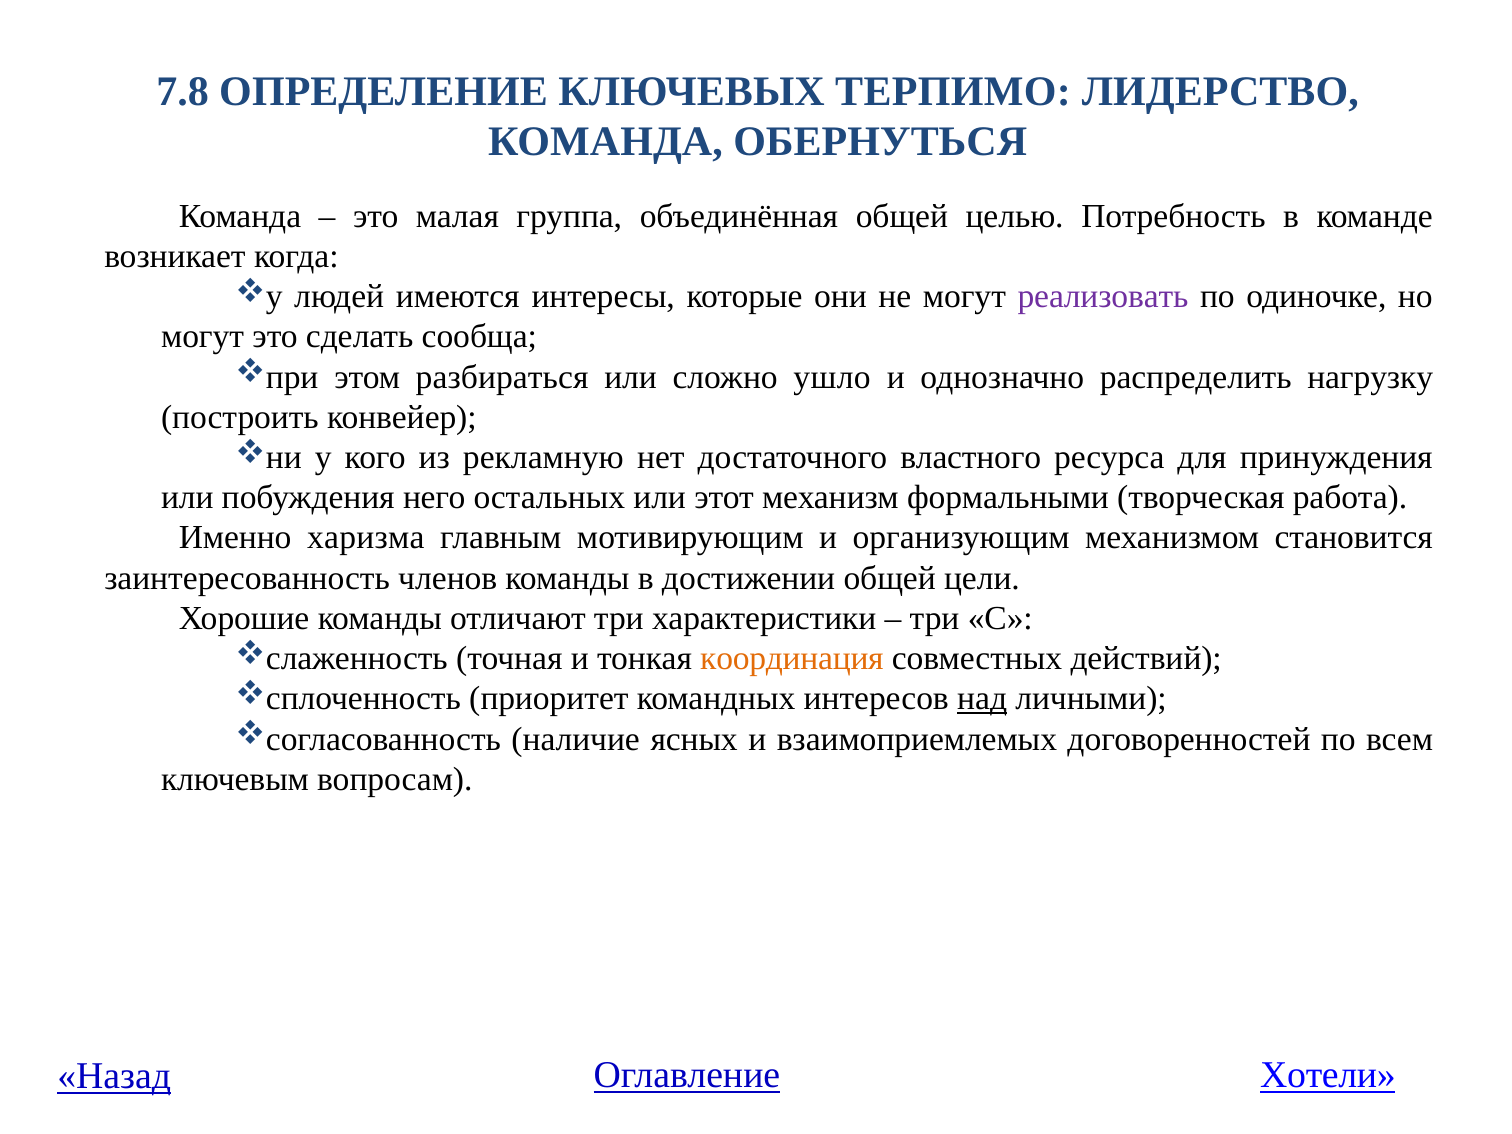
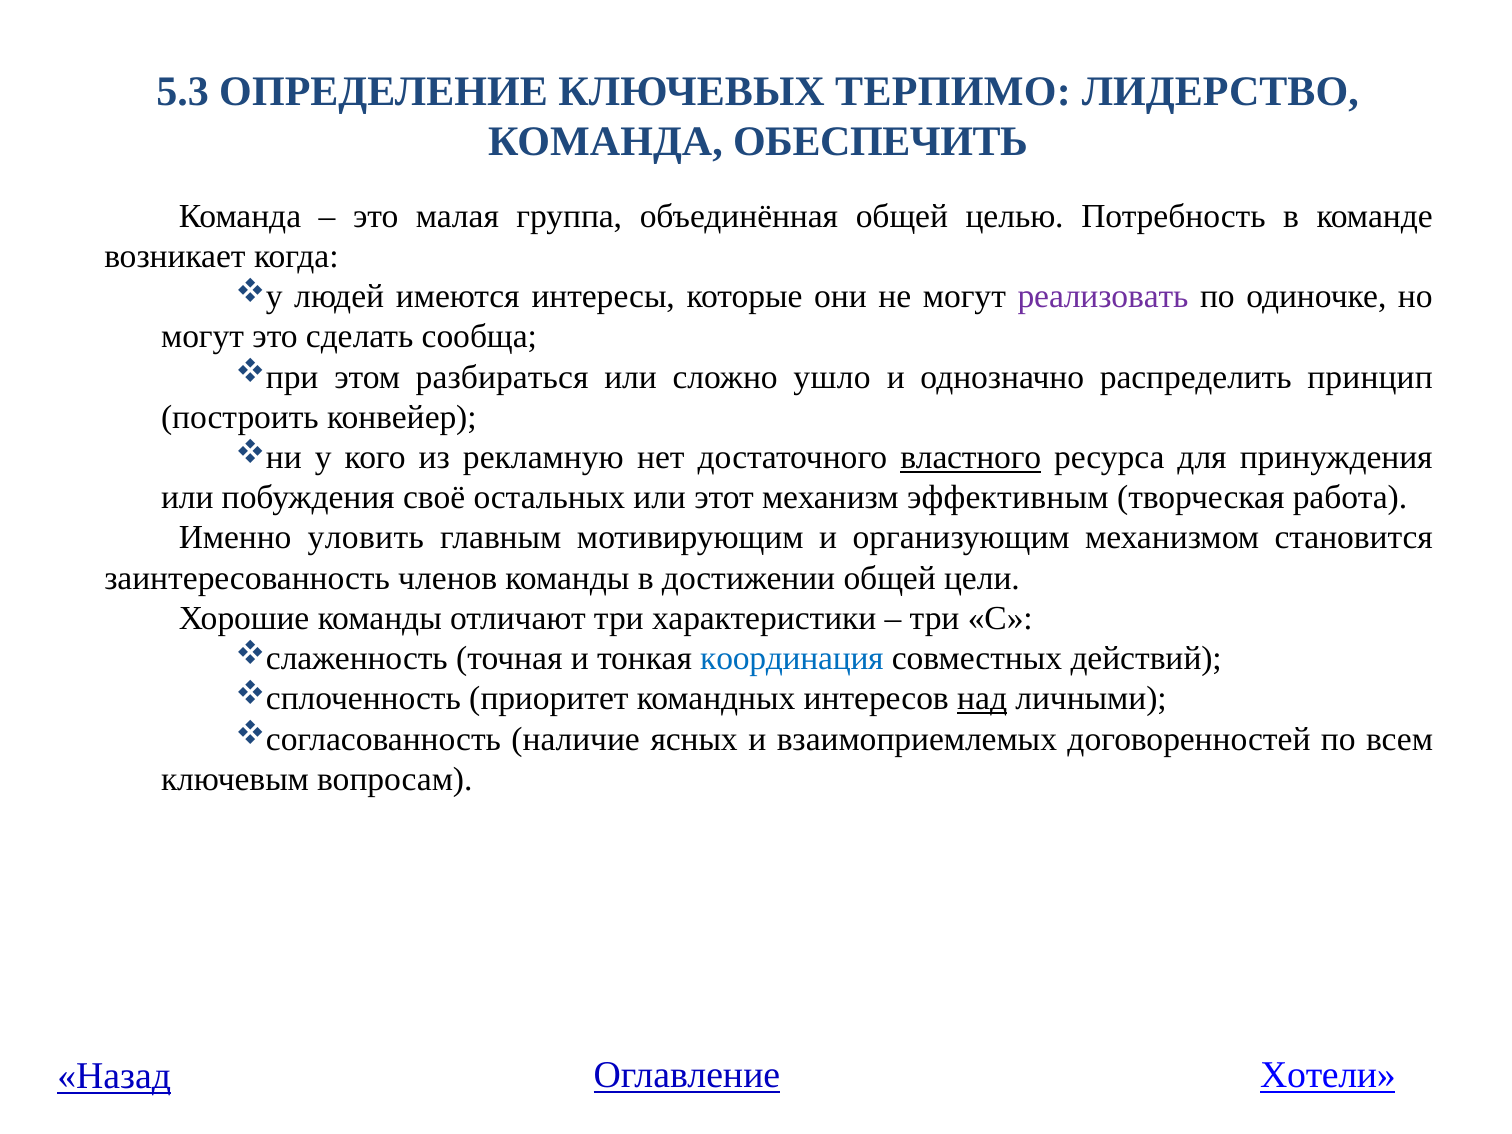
7.8: 7.8 -> 5.3 (183, 91)
ОБЕРНУТЬСЯ: ОБЕРНУТЬСЯ -> ОБЕСПЕЧИТЬ (880, 142)
нагрузку: нагрузку -> принцип (1370, 377)
властного underline: none -> present (971, 457)
него: него -> своё (434, 498)
формальными: формальными -> эффективным (1008, 498)
харизма: харизма -> уловить (366, 538)
координация colour: orange -> blue (792, 659)
